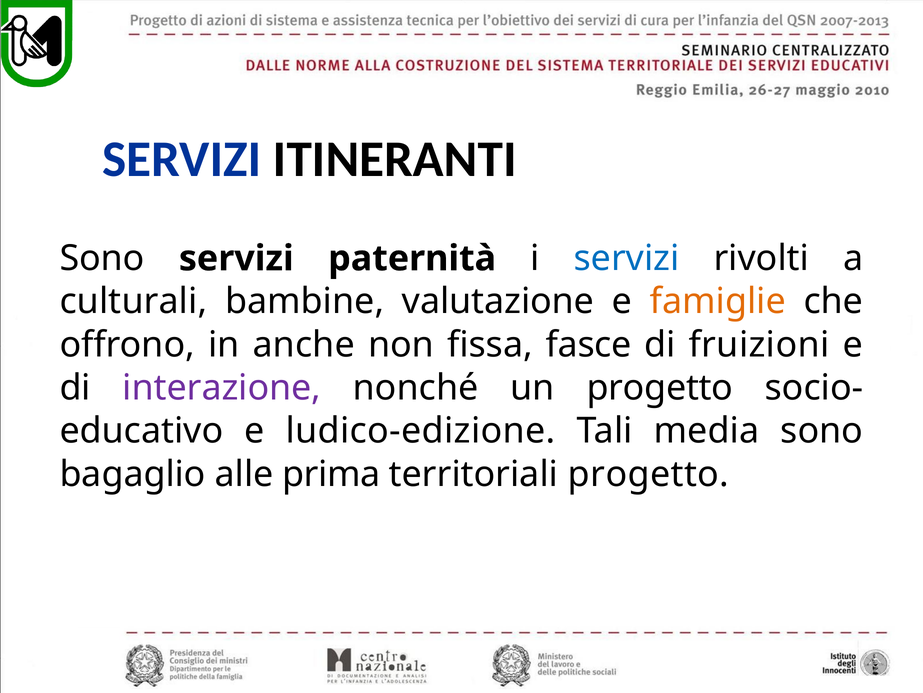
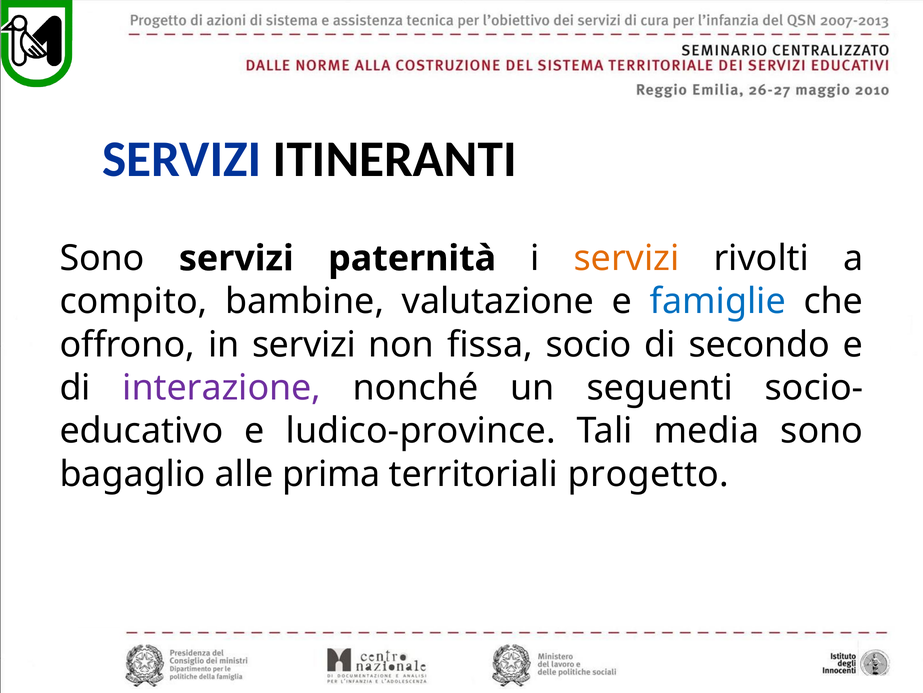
servizi colour: blue -> orange (627, 258)
culturali: culturali -> compito (133, 301)
famiglie colour: orange -> blue (718, 301)
in anche: anche -> servizi (304, 344)
fasce: fasce -> socio (589, 344)
fruizioni: fruizioni -> secondo (759, 344)
un progetto: progetto -> seguenti (660, 387)
ludico-edizione: ludico-edizione -> ludico-province (421, 431)
